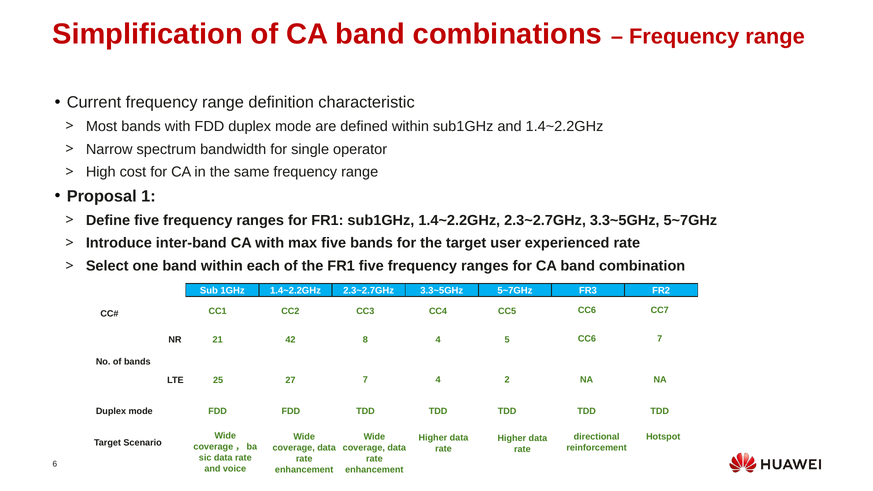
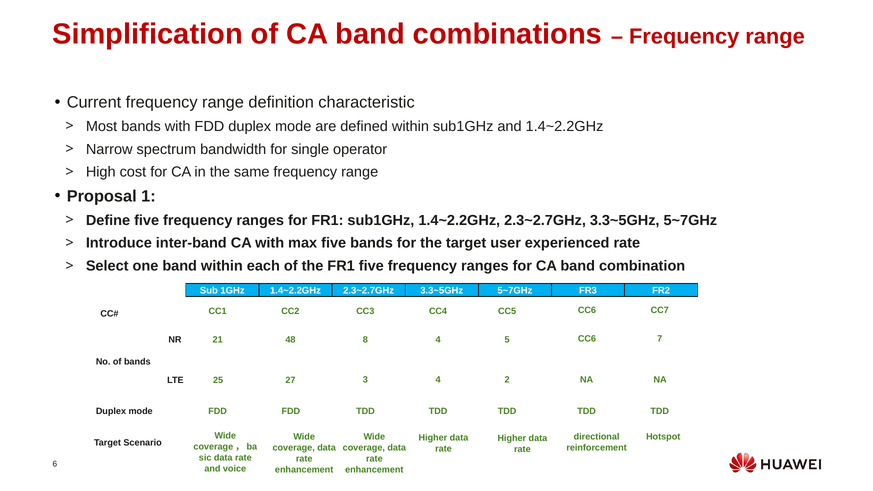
42: 42 -> 48 (290, 340)
27 7: 7 -> 3 (365, 380)
